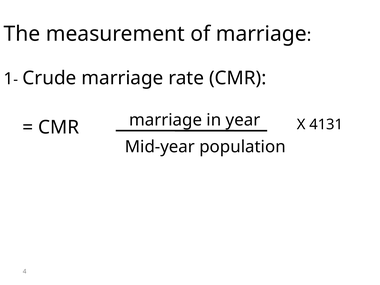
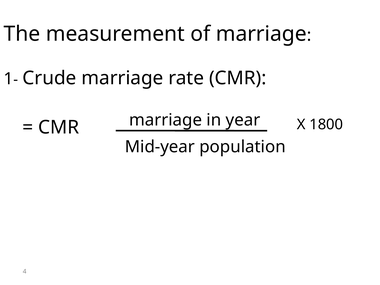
4131: 4131 -> 1800 (326, 125)
